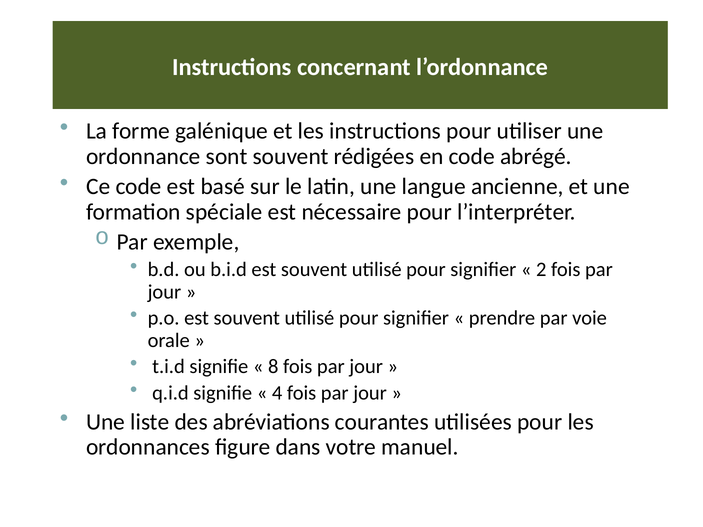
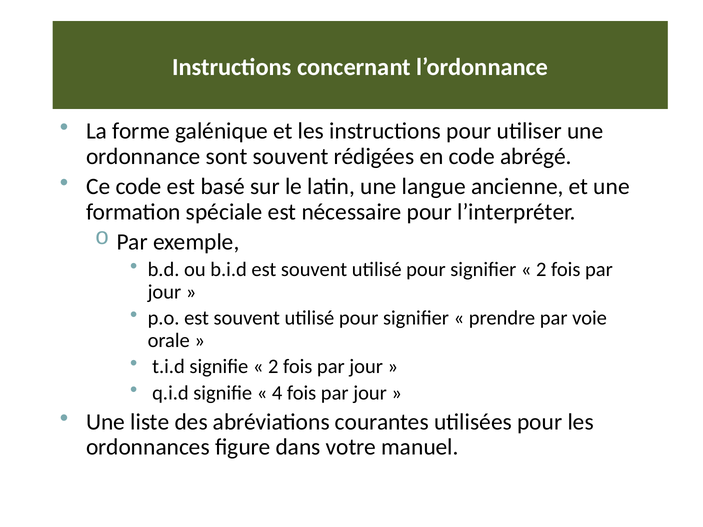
8: 8 -> 2 (273, 367)
